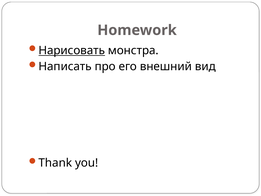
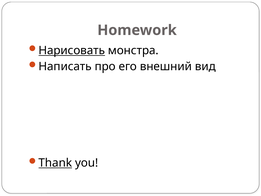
Thank underline: none -> present (55, 163)
